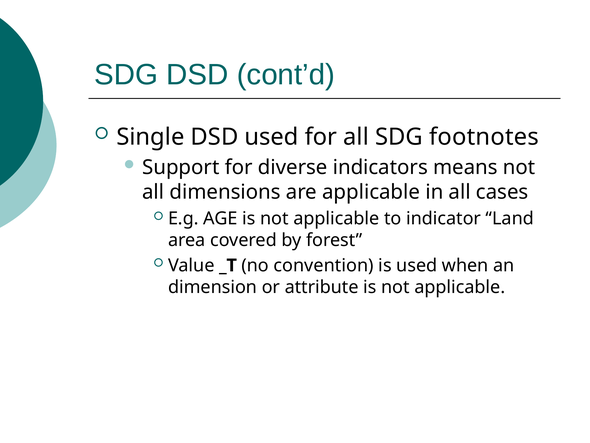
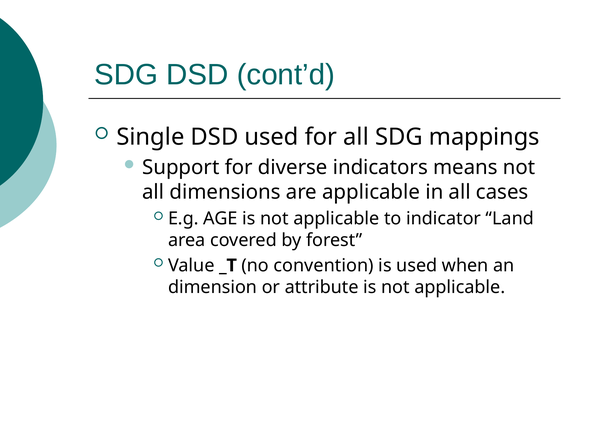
footnotes: footnotes -> mappings (484, 137)
